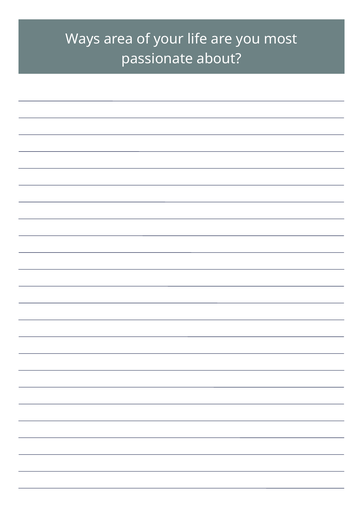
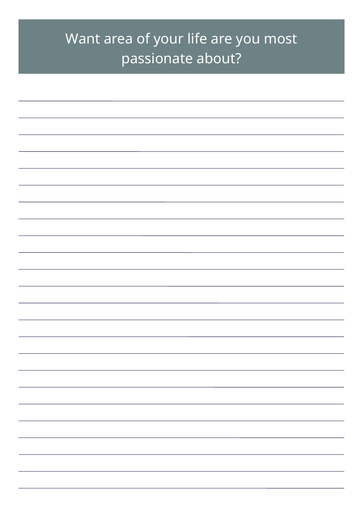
Ways: Ways -> Want (83, 39)
